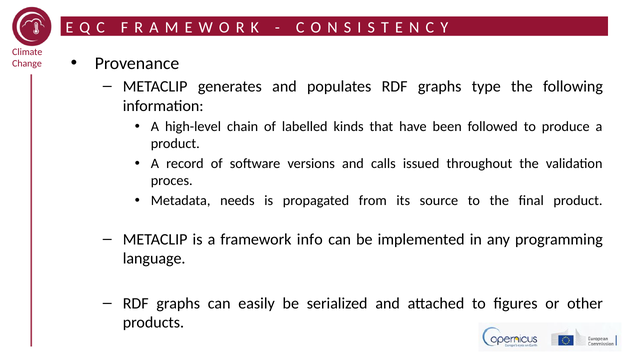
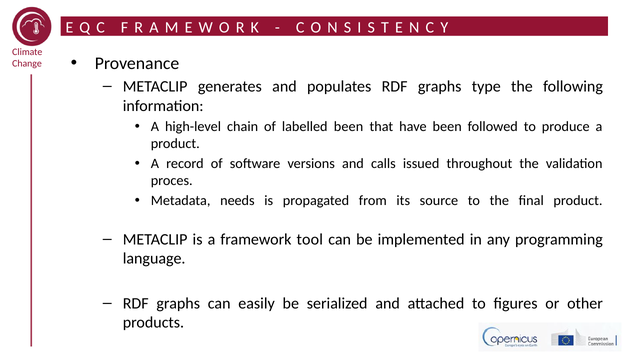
labelled kinds: kinds -> been (349, 127)
info: info -> tool (310, 239)
